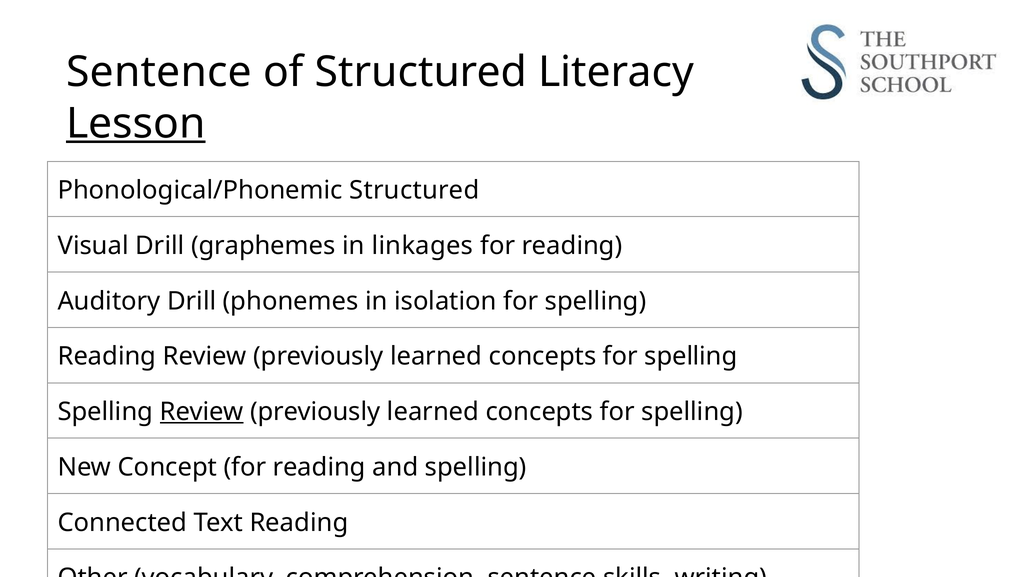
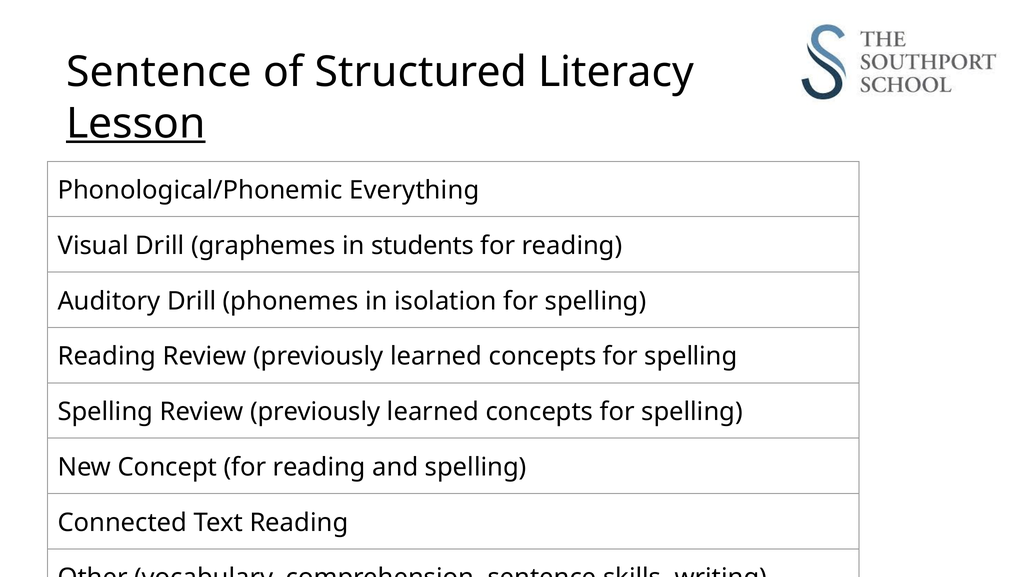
Phonological/Phonemic Structured: Structured -> Everything (414, 190)
linkages: linkages -> students (423, 246)
Review underline: present -> none (202, 412)
